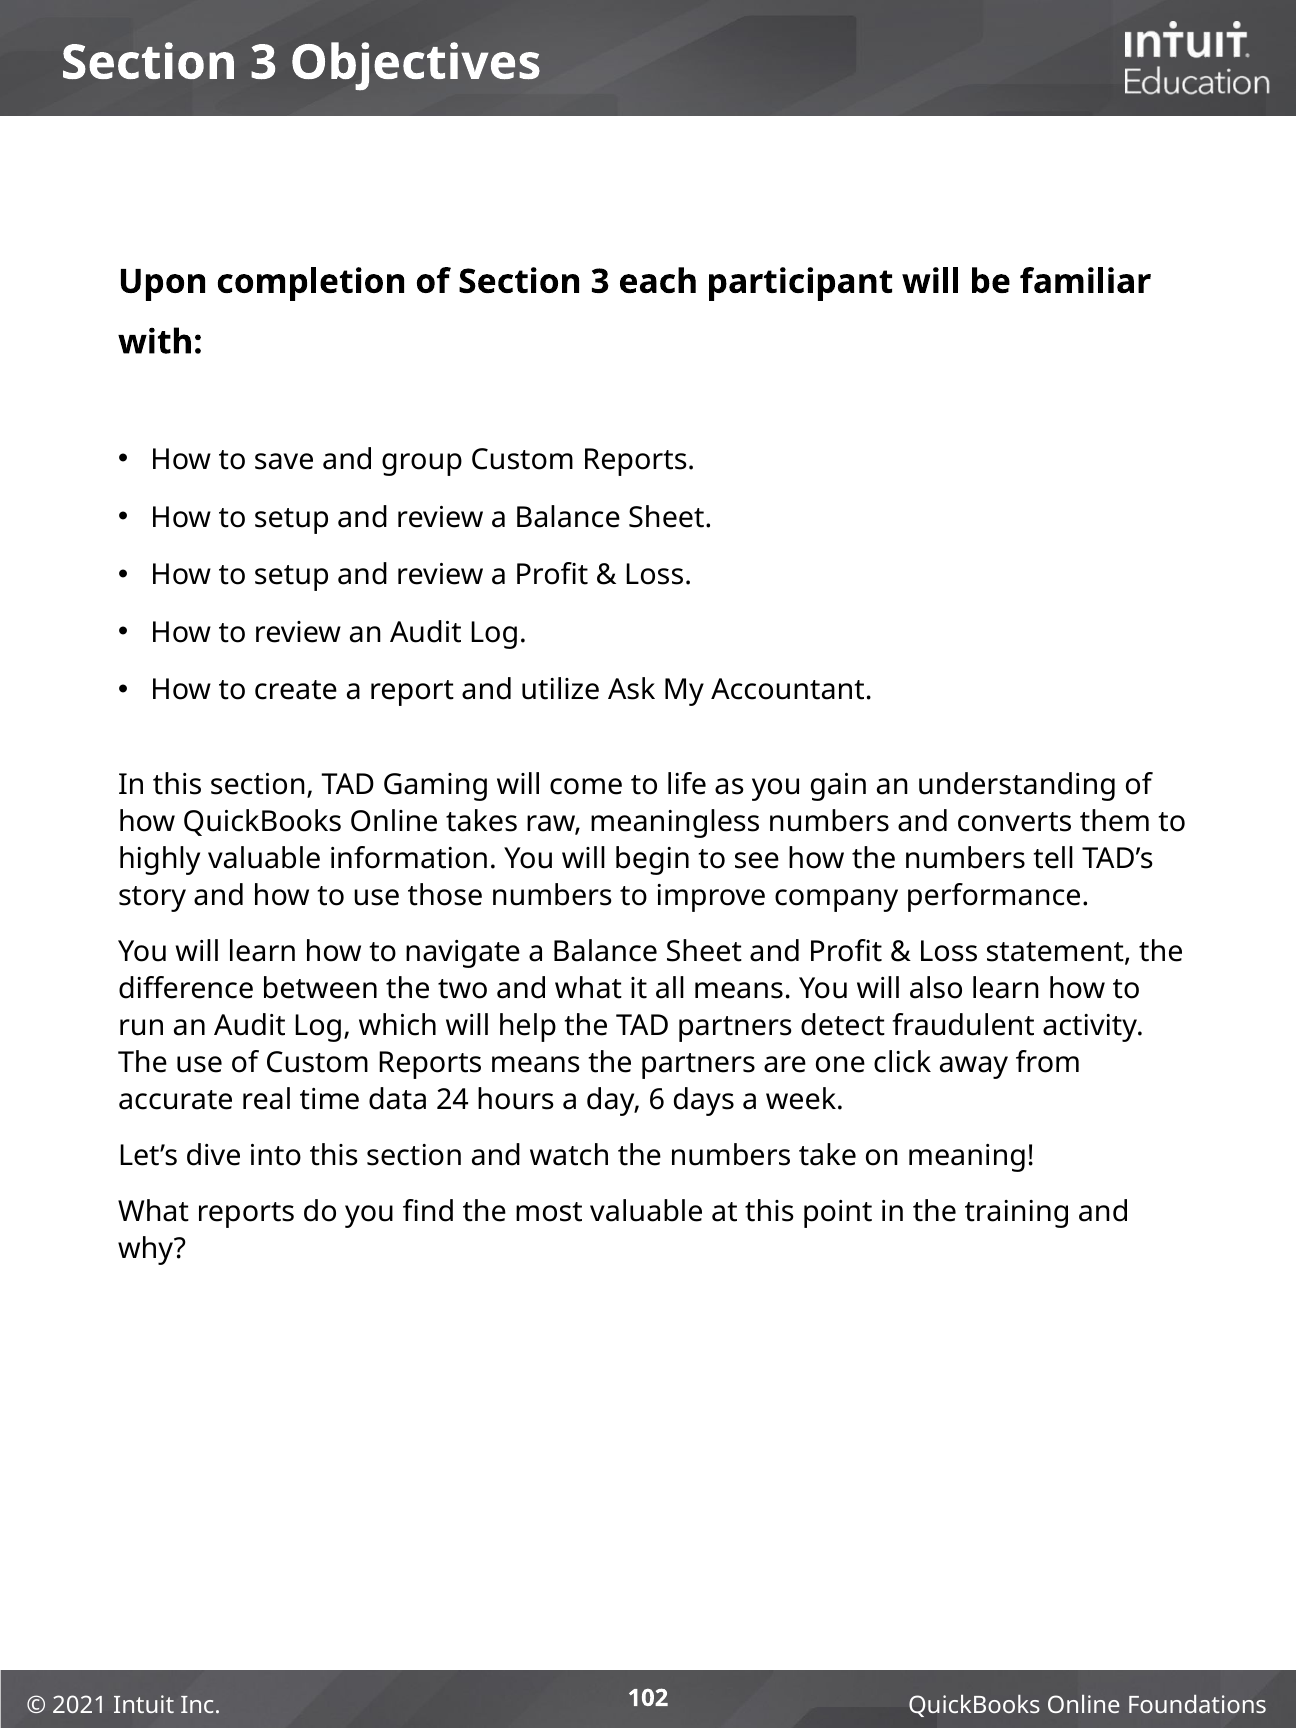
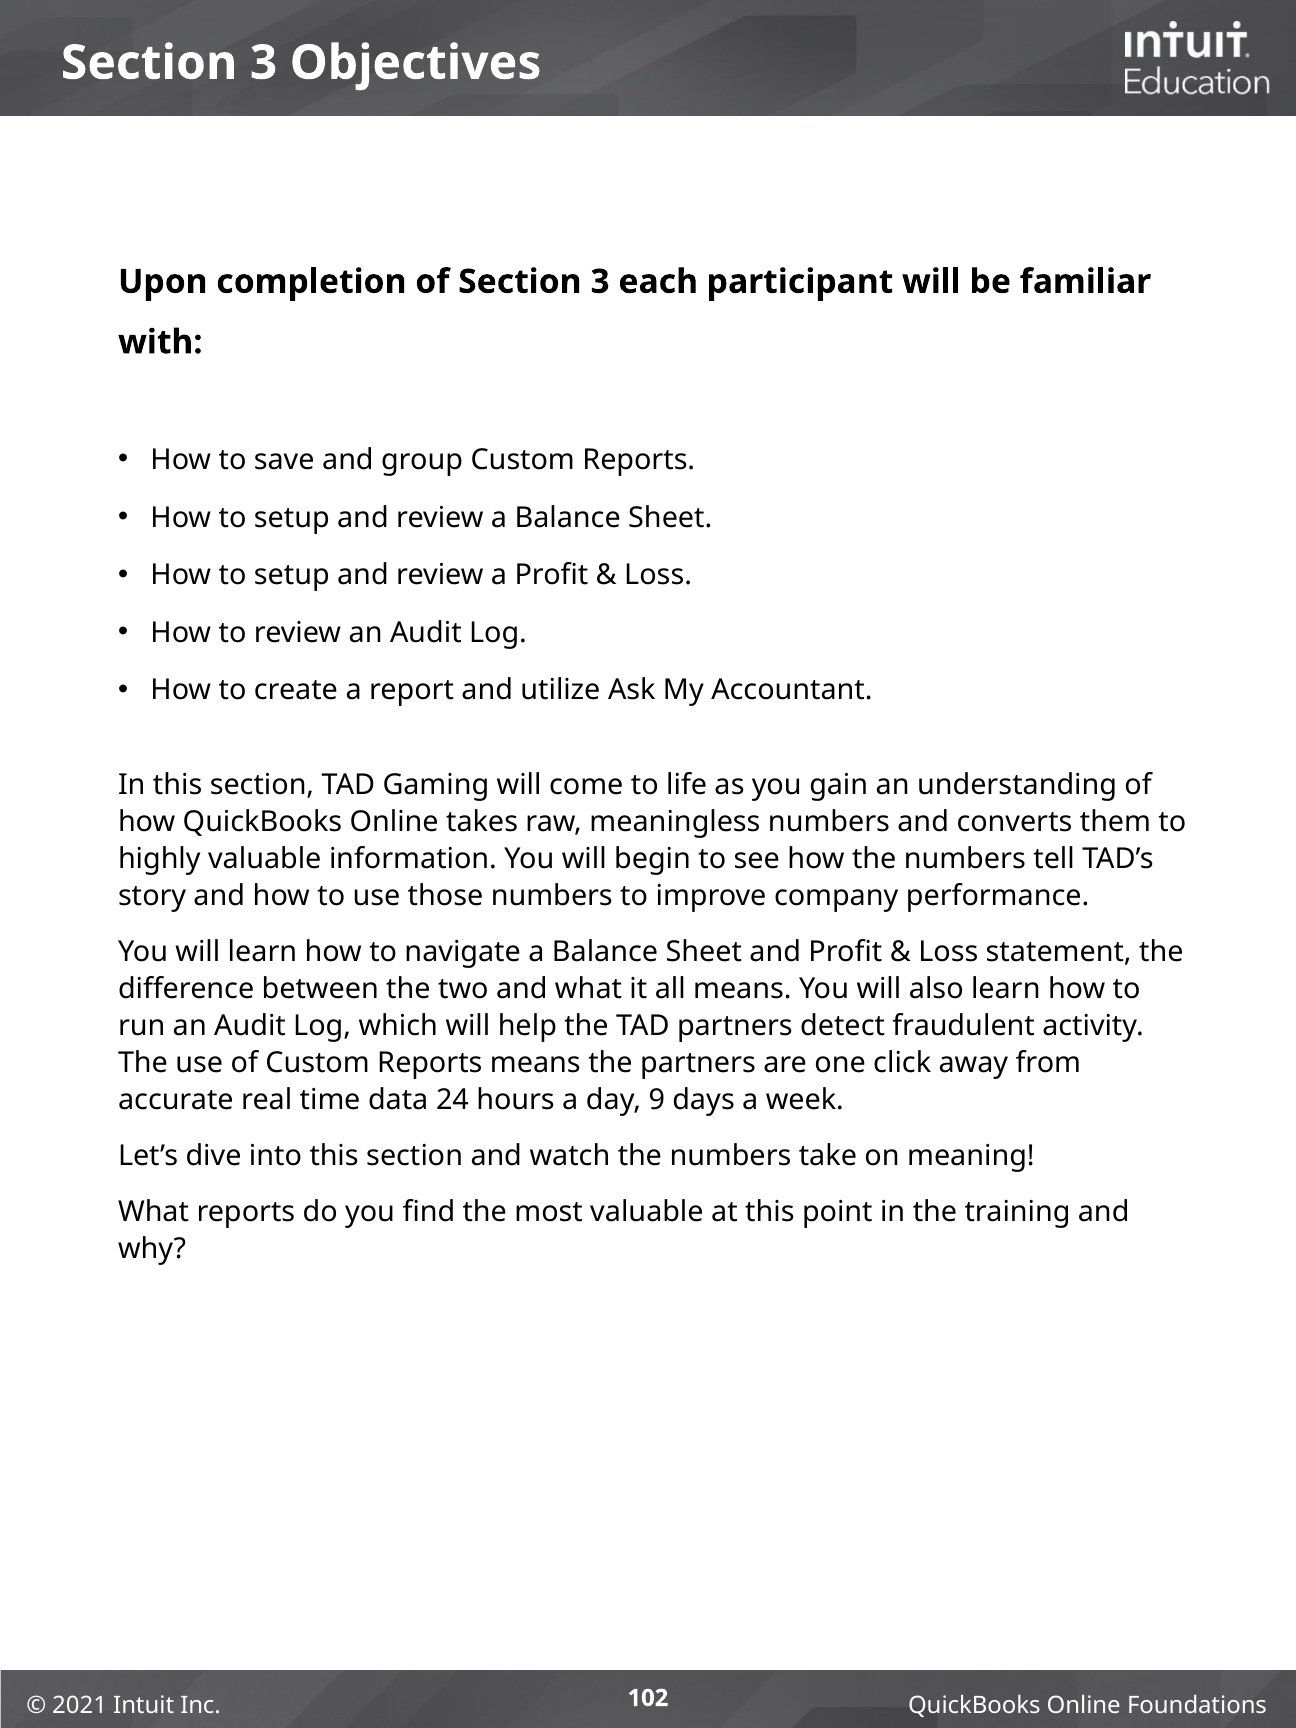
6: 6 -> 9 (657, 1100)
